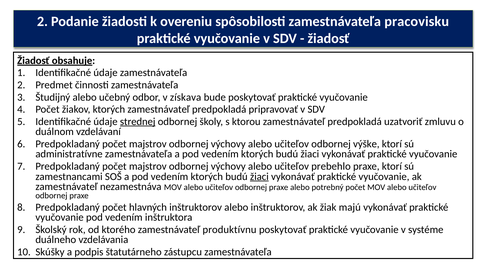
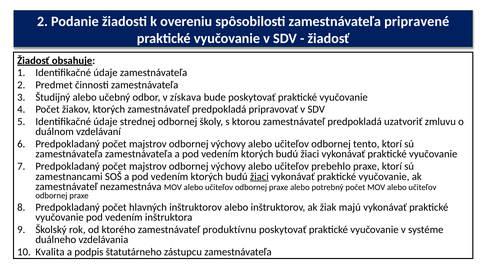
pracovisku: pracovisku -> pripravené (417, 21)
strednej underline: present -> none (138, 121)
výške: výške -> tento (366, 144)
administratívne: administratívne -> zamestnávateľa (69, 154)
Skúšky: Skúšky -> Kvalita (50, 251)
